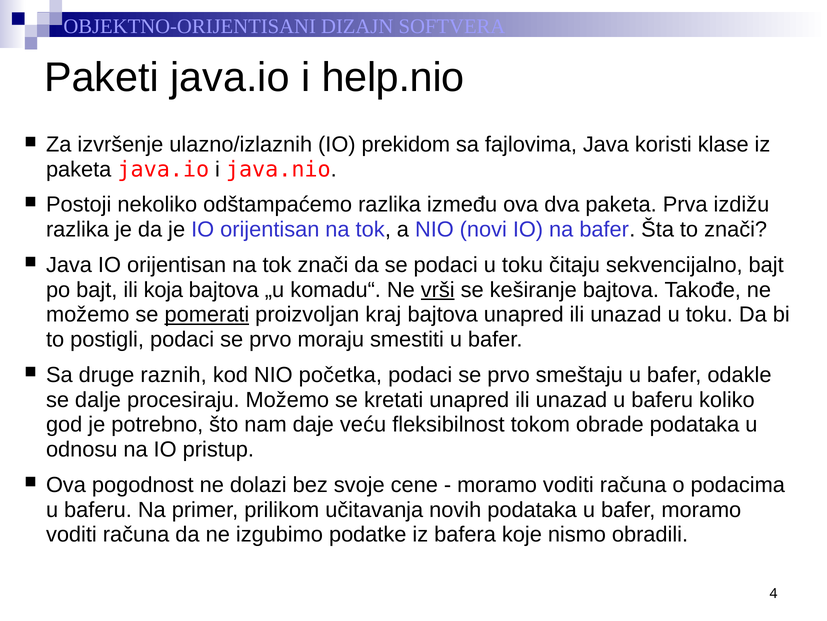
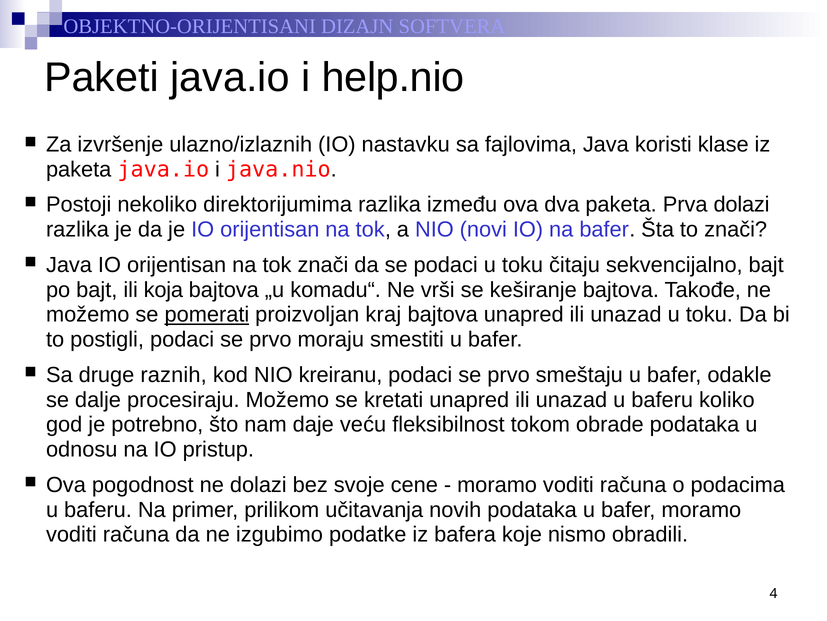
prekidom: prekidom -> nastavku (406, 144)
odštampaćemo: odštampaćemo -> direktorijumima (278, 205)
Prva izdižu: izdižu -> dolazi (742, 205)
vrši underline: present -> none (438, 290)
početka: početka -> kreiranu (341, 374)
